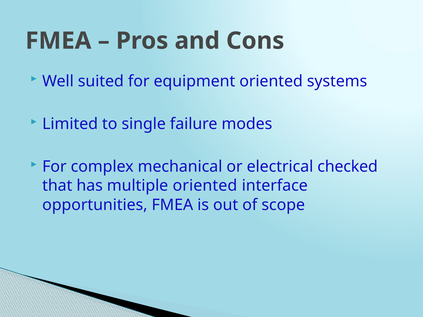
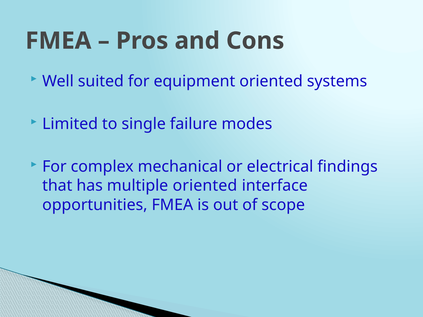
checked: checked -> findings (348, 167)
